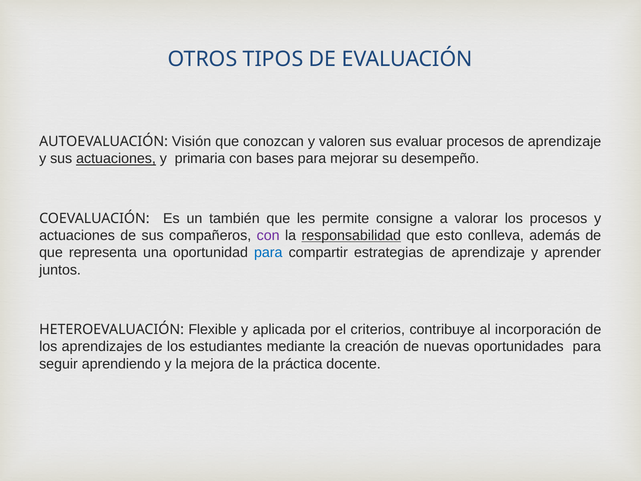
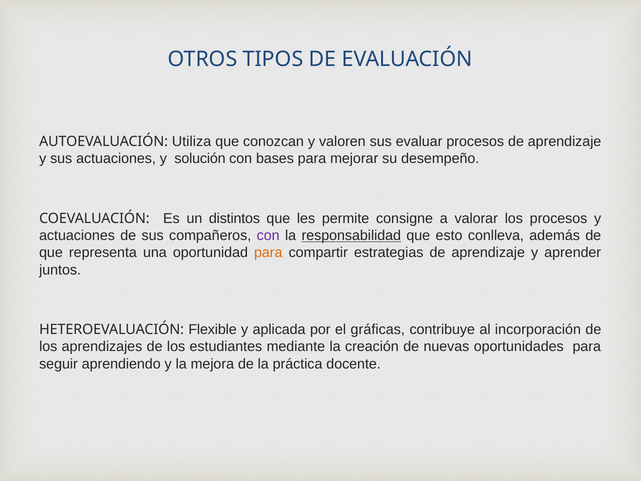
Visión: Visión -> Utiliza (192, 142)
actuaciones underline: present -> none (116, 159)
primaria: primaria -> solución (200, 159)
también: también -> distintos (234, 218)
para colour: blue -> orange (268, 253)
criterios: criterios -> gráficas (378, 330)
